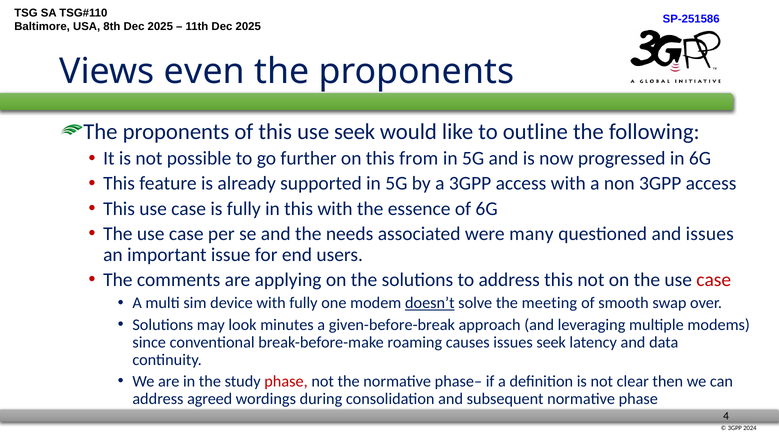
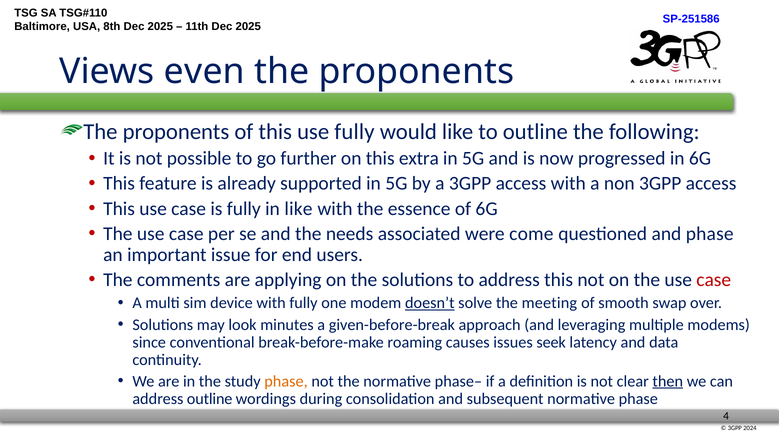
use seek: seek -> fully (354, 132)
from: from -> extra (419, 159)
in this: this -> like (298, 209)
many: many -> come (531, 234)
and issues: issues -> phase (710, 234)
phase colour: red -> orange (286, 381)
then underline: none -> present (668, 381)
address agreed: agreed -> outline (210, 399)
